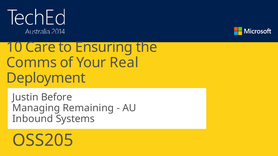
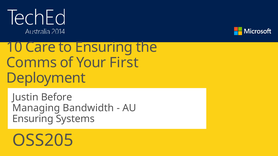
Real: Real -> First (124, 63)
Remaining: Remaining -> Bandwidth (88, 108)
Inbound: Inbound -> Ensuring (33, 119)
